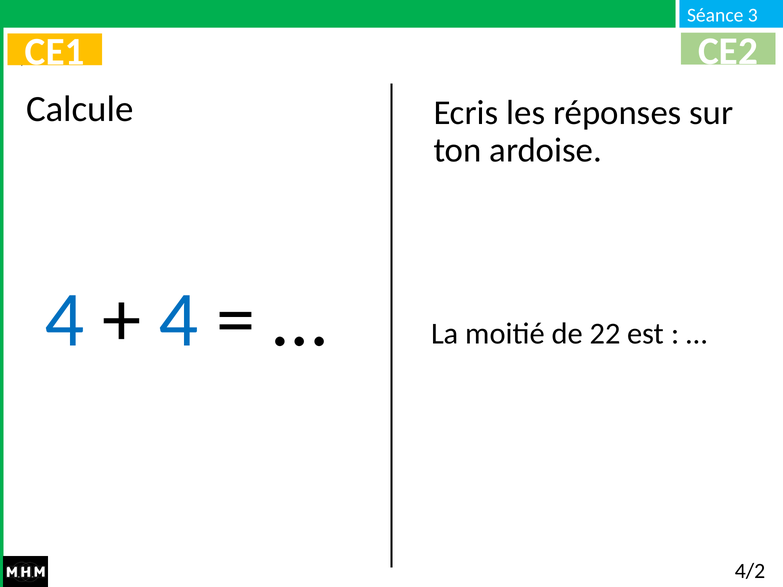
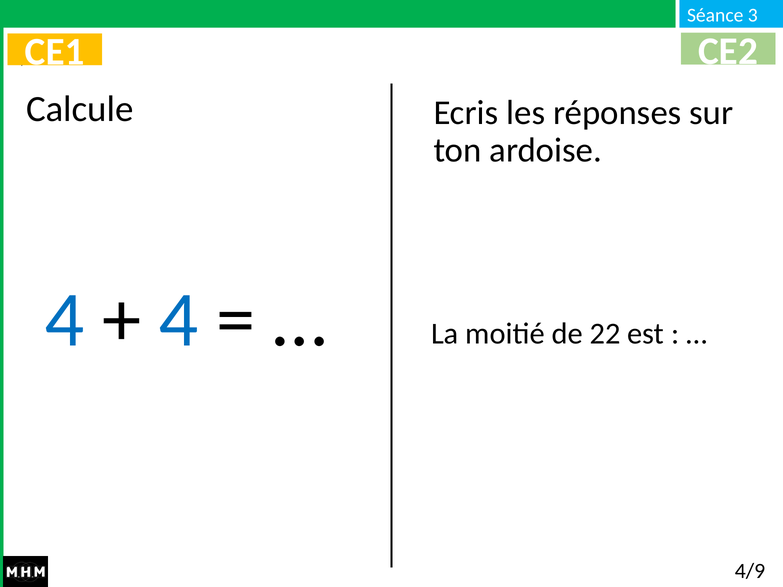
4/2: 4/2 -> 4/9 (750, 571)
